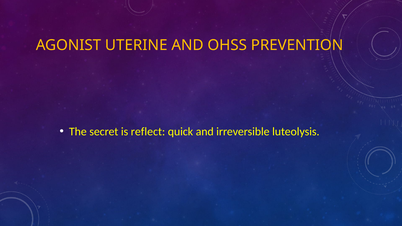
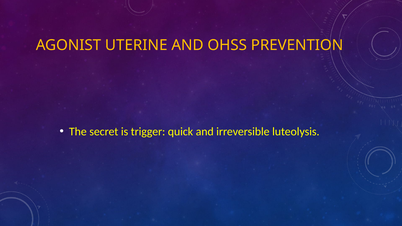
reflect: reflect -> trigger (148, 132)
